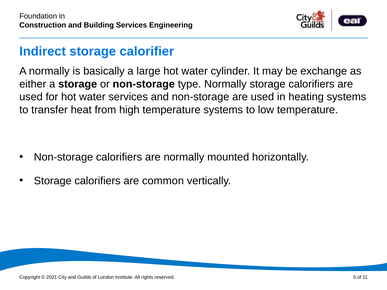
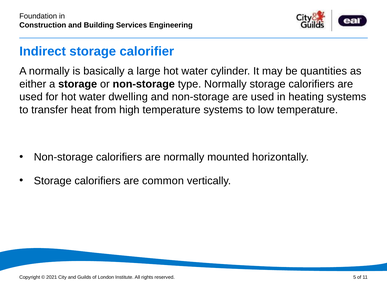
exchange: exchange -> quantities (324, 71)
water services: services -> dwelling (128, 97)
